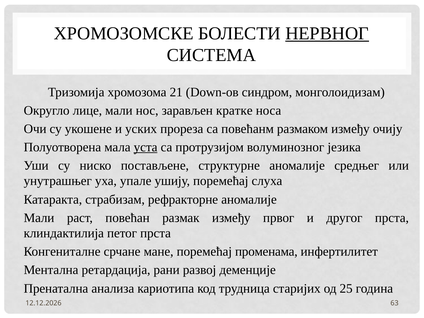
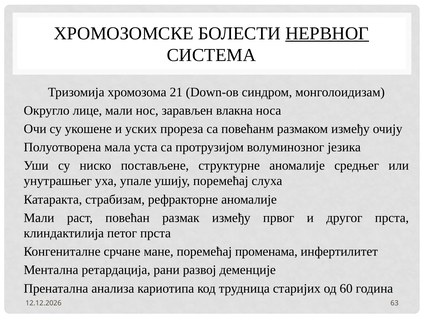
кратке: кратке -> влакна (234, 110)
уста underline: present -> none (146, 147)
25: 25 -> 60 (346, 288)
